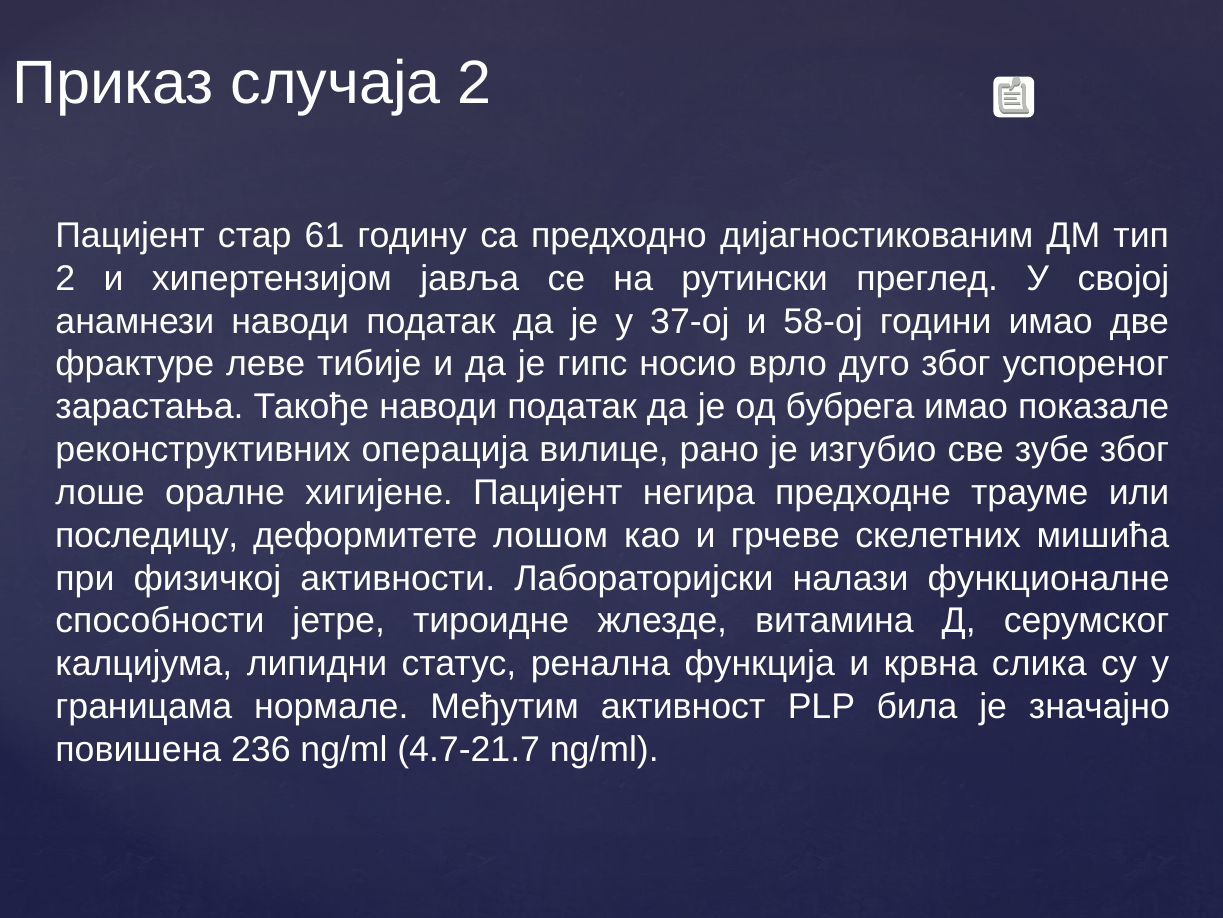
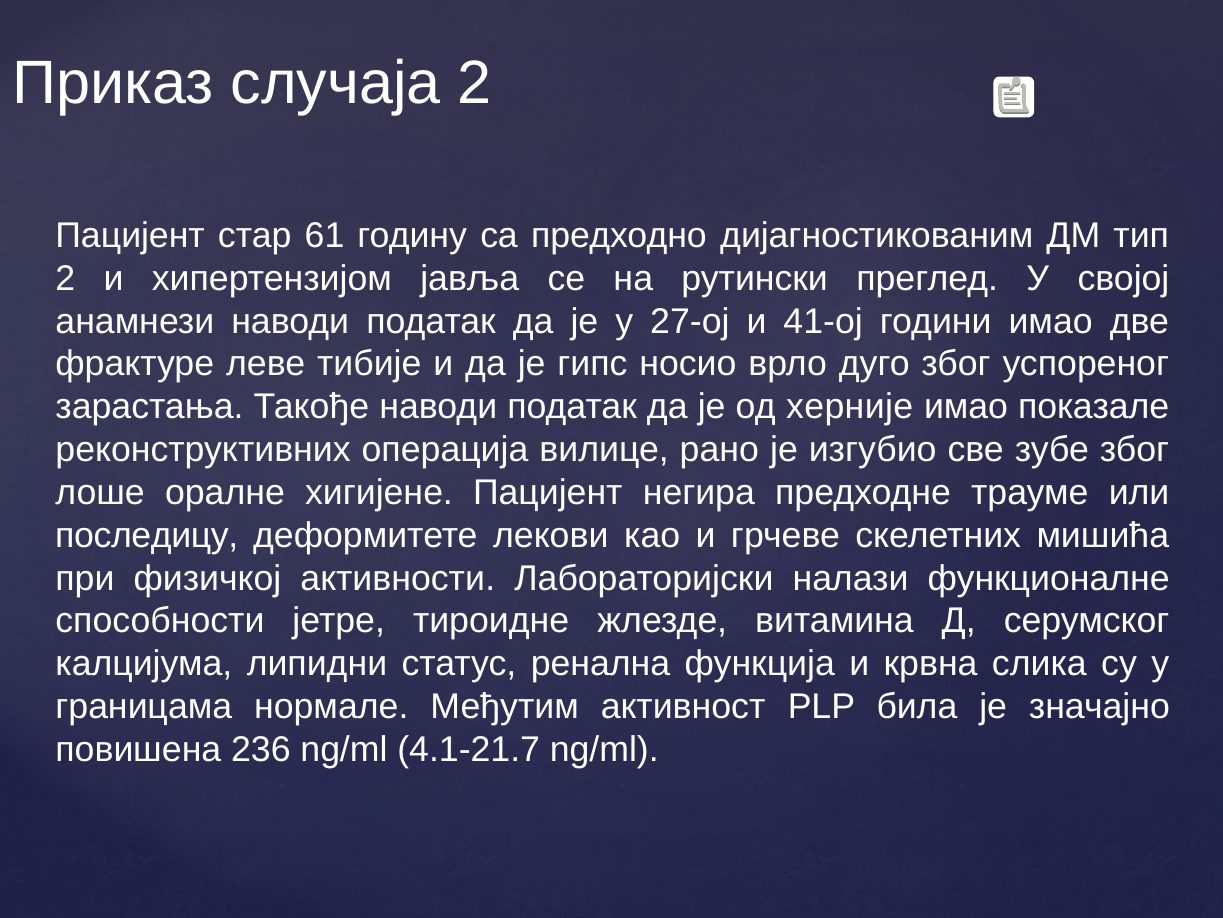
37-ој: 37-ој -> 27-ој (690, 321)
58-ој: 58-ој -> 41-ој (823, 321)
бубрега: бубрега -> херније (850, 407)
лошом: лошом -> лекови (551, 535)
4.7-21.7: 4.7-21.7 -> 4.1-21.7 (469, 749)
